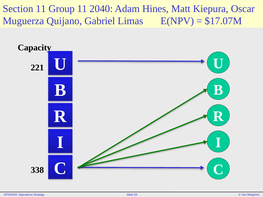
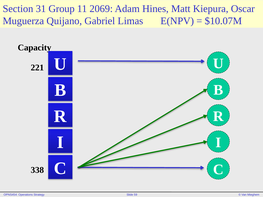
Section 11: 11 -> 31 (41, 9)
2040: 2040 -> 2069 (101, 9)
$17.07M: $17.07M -> $10.07M (223, 21)
